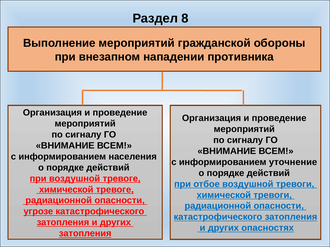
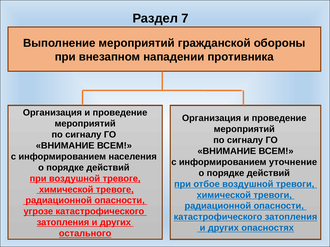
8: 8 -> 7 (185, 18)
затопления: затопления -> остального (85, 234)
